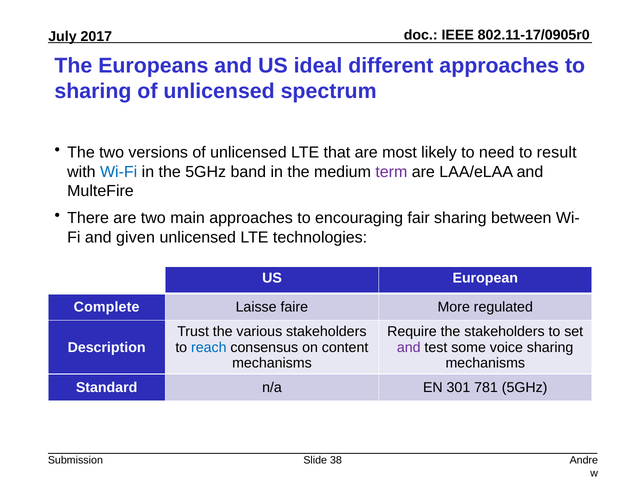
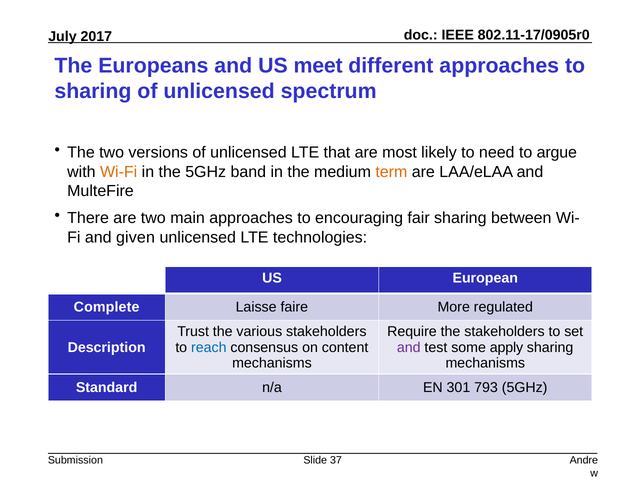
ideal: ideal -> meet (318, 66)
result: result -> argue (557, 153)
Wi-Fi colour: blue -> orange (119, 172)
term colour: purple -> orange (391, 172)
voice: voice -> apply (506, 347)
781: 781 -> 793 (486, 388)
38: 38 -> 37 (336, 460)
